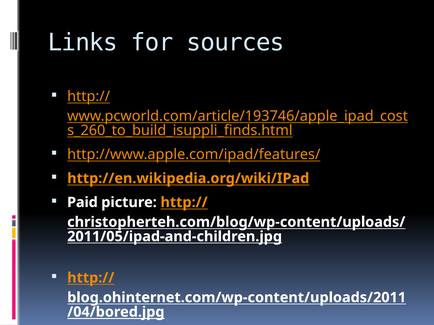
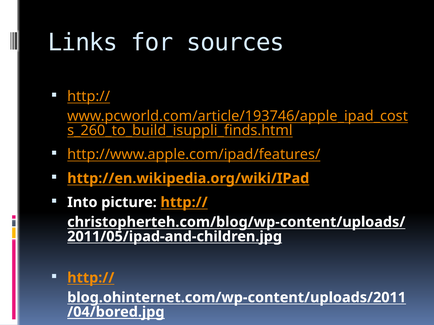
Paid: Paid -> Into (82, 203)
